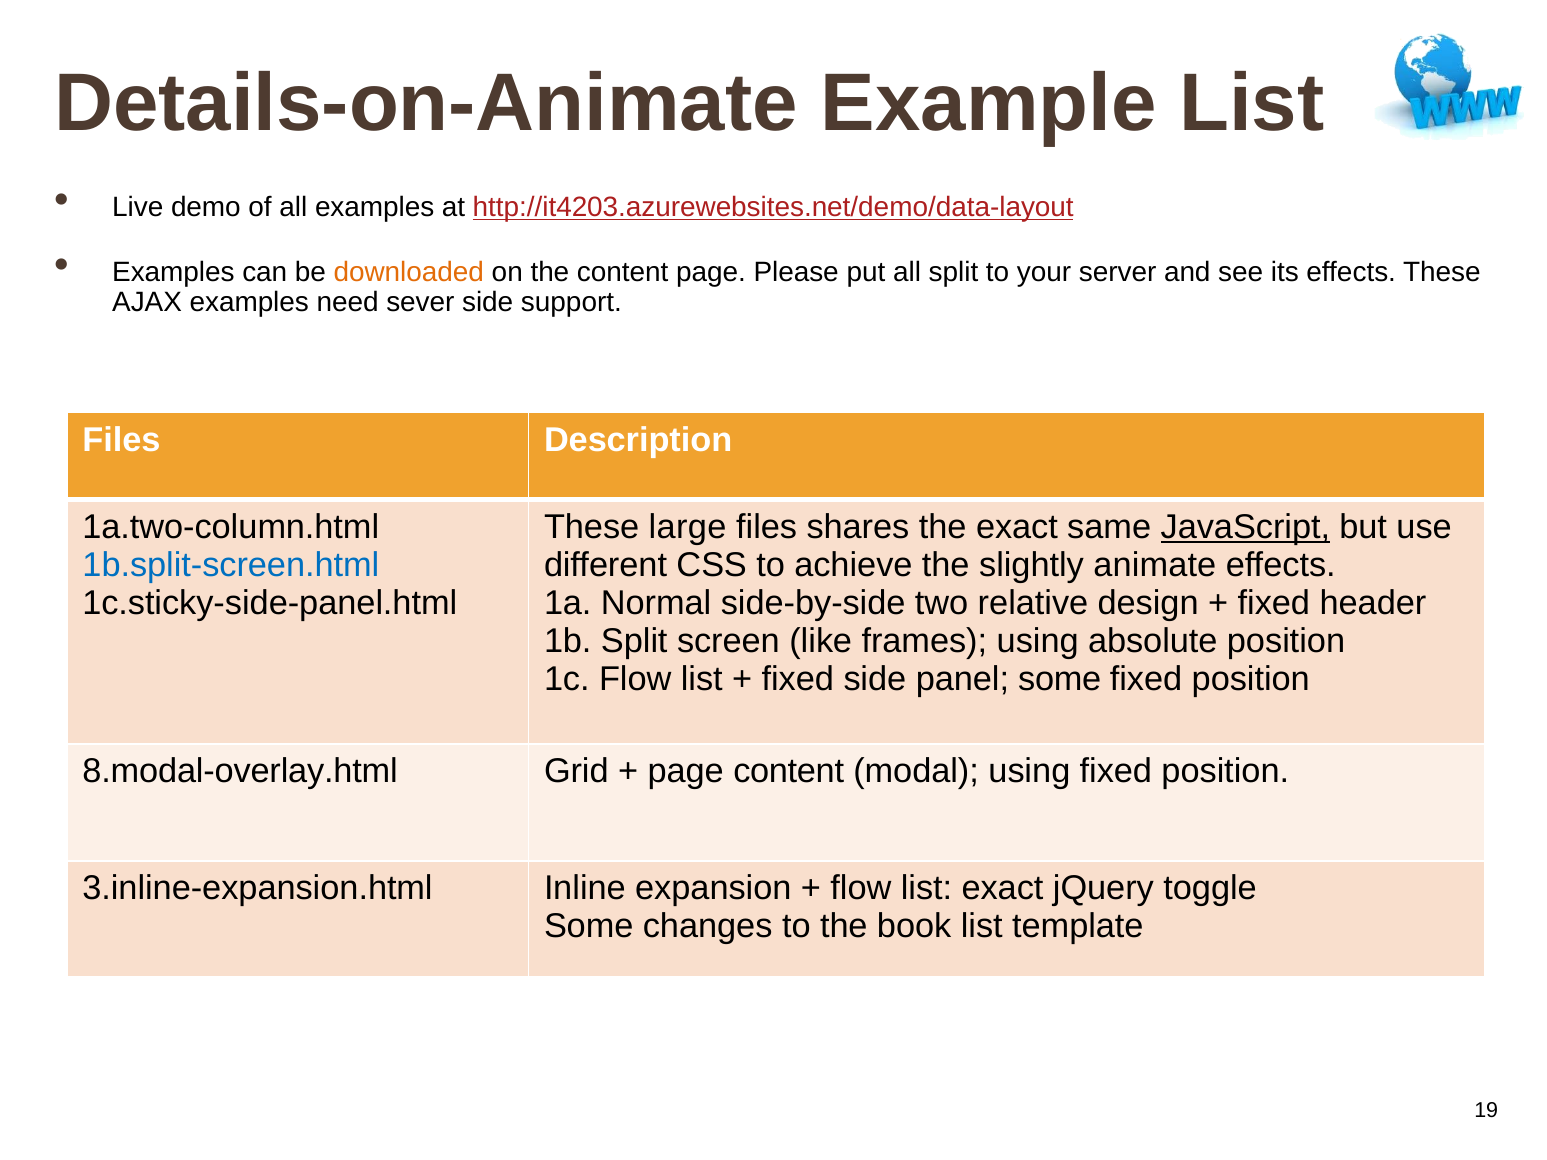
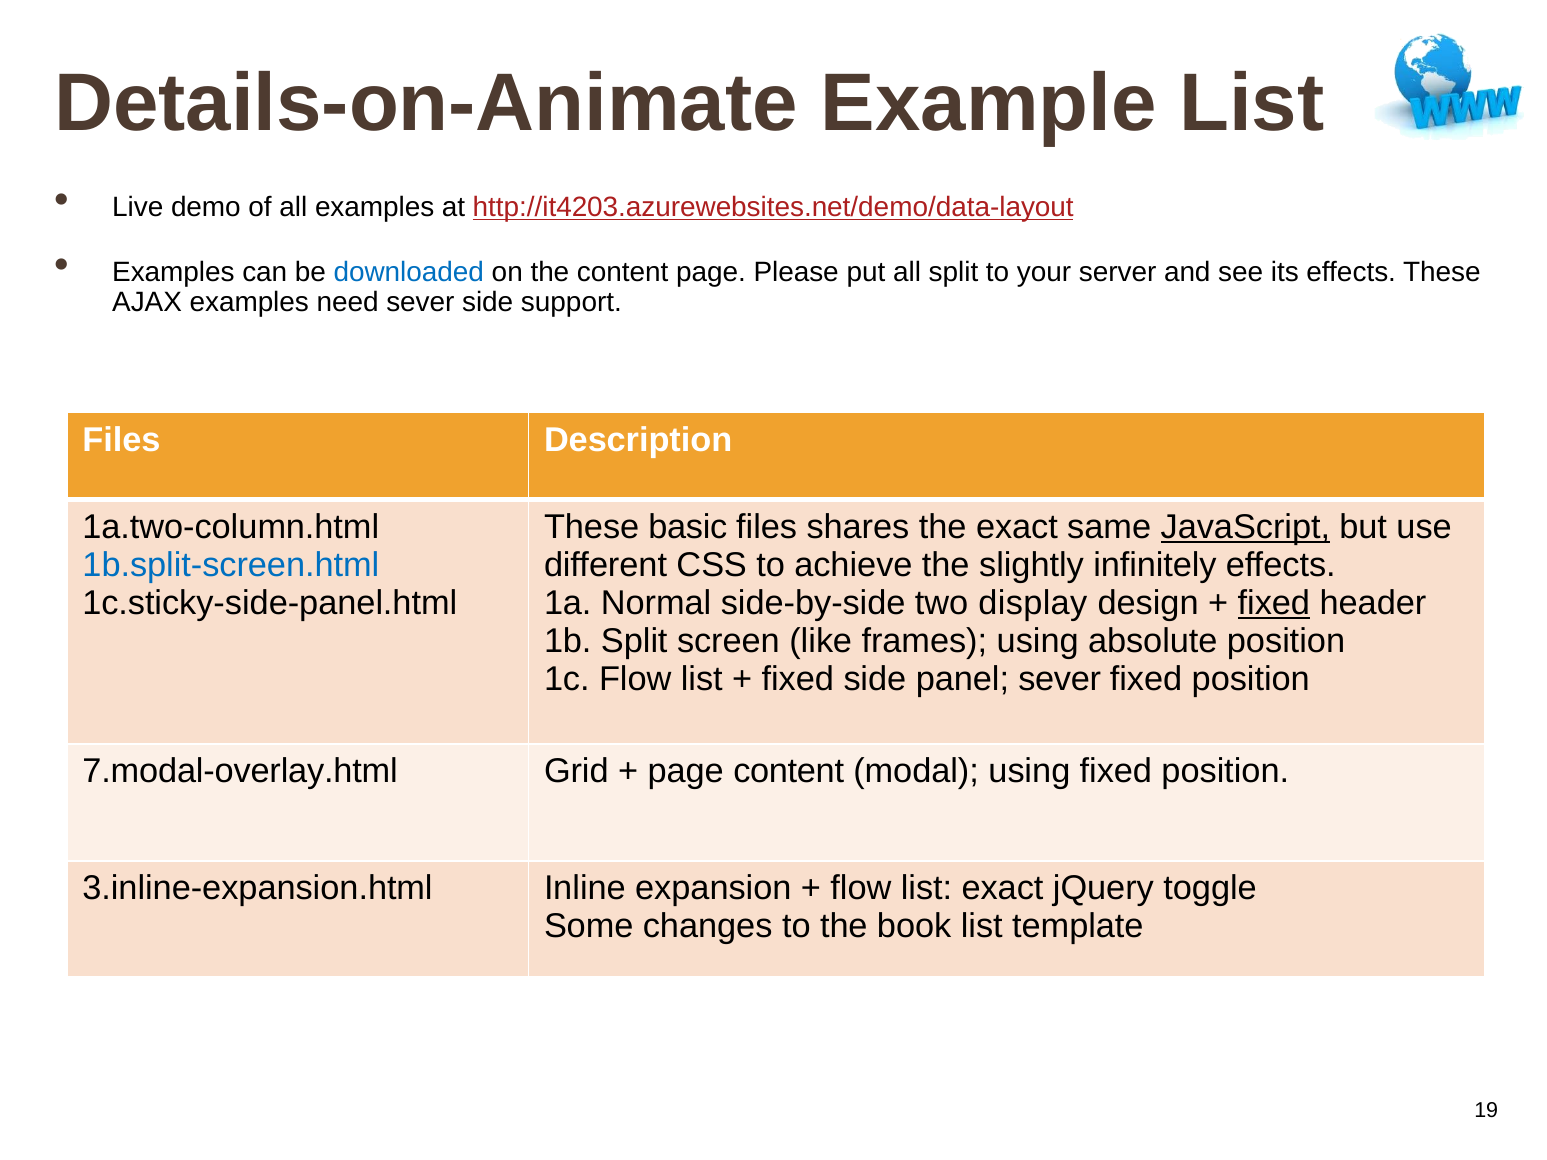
downloaded colour: orange -> blue (409, 272)
large: large -> basic (688, 527)
animate: animate -> infinitely (1155, 565)
relative: relative -> display (1033, 603)
fixed underline: none -> present (1274, 603)
panel some: some -> sever (1060, 680)
8.modal-overlay.html: 8.modal-overlay.html -> 7.modal-overlay.html (240, 772)
